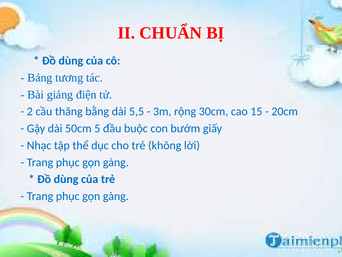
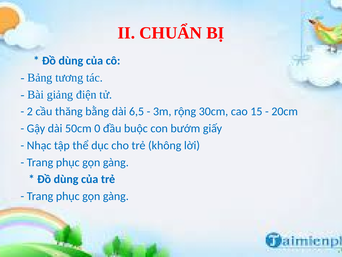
5,5: 5,5 -> 6,5 (137, 111)
5: 5 -> 0 (97, 128)
